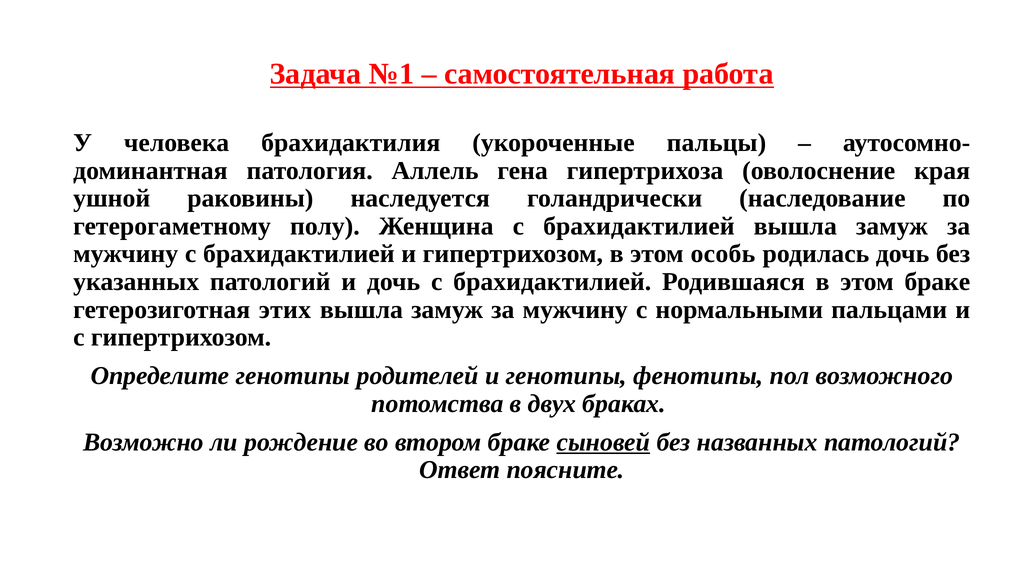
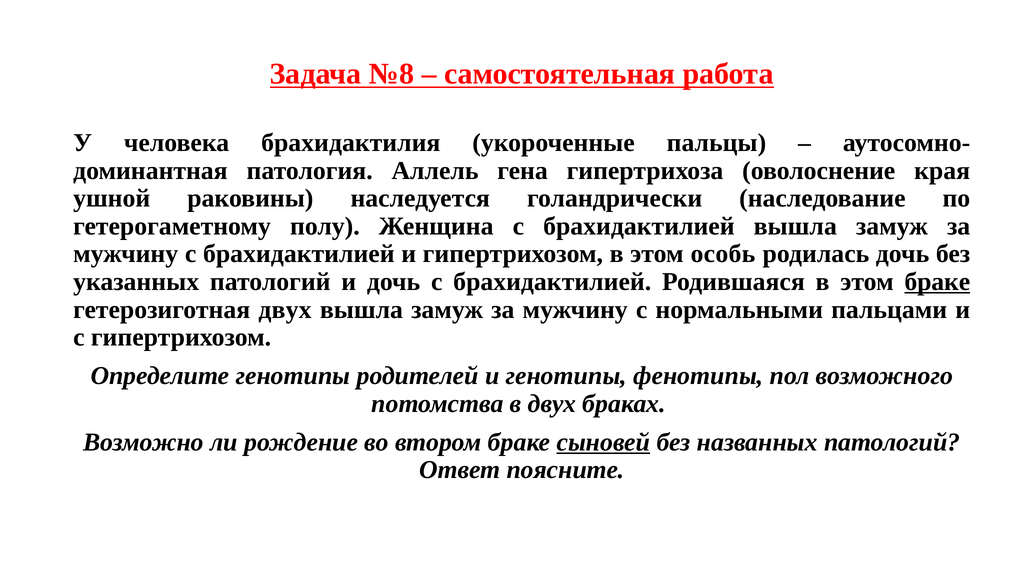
№1: №1 -> №8 (391, 74)
браке underline: none -> present (937, 282)
гетерозиготная этих: этих -> двух (285, 310)
